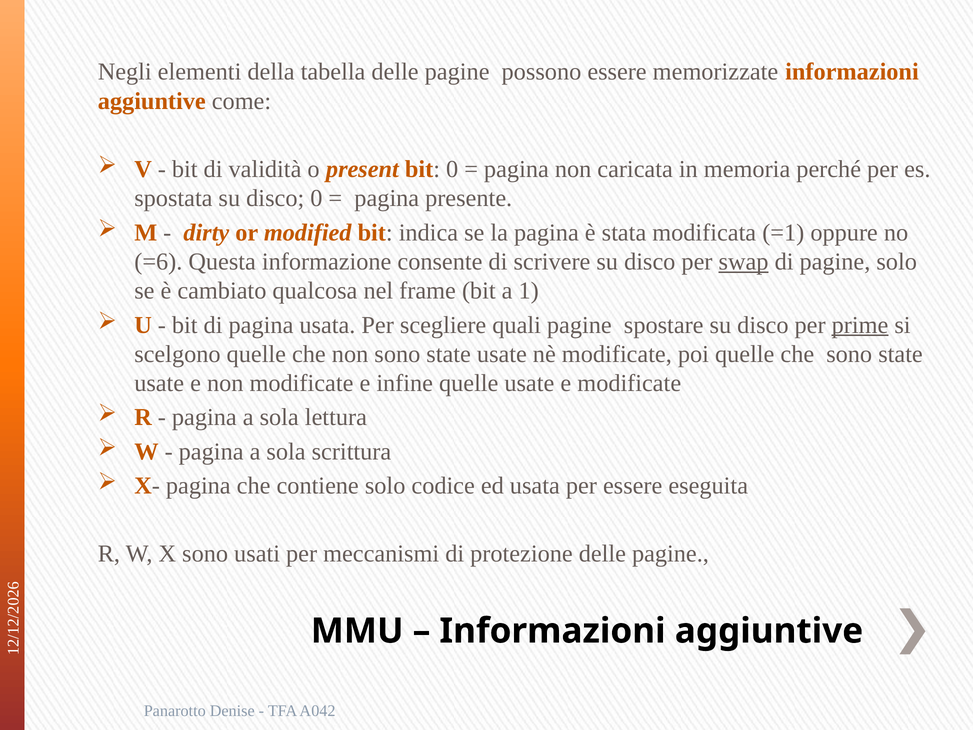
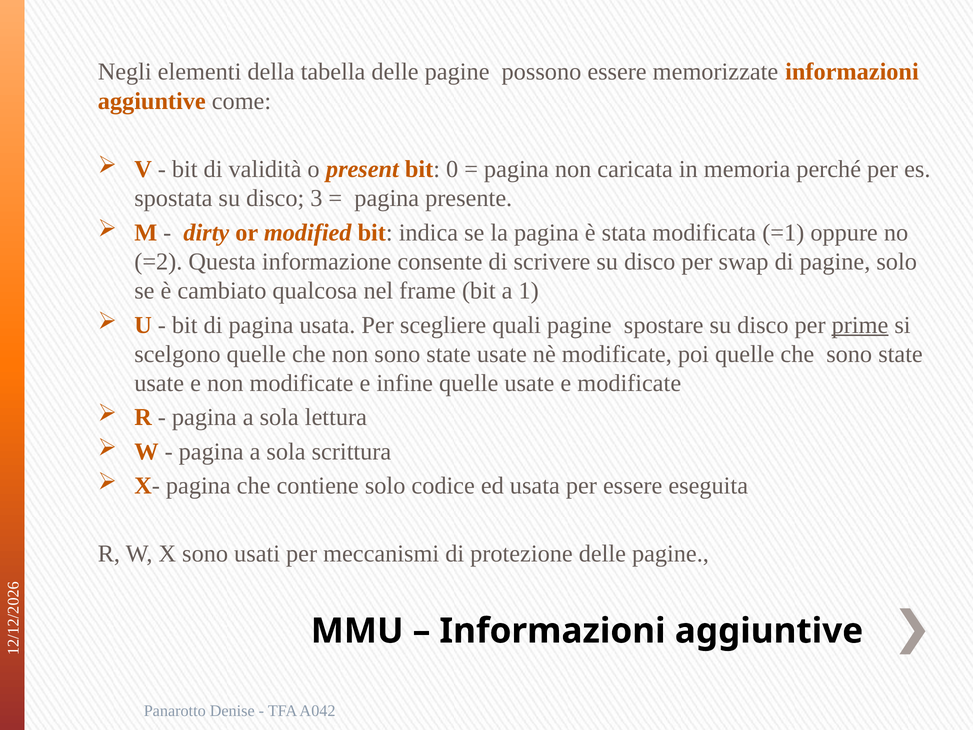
disco 0: 0 -> 3 (316, 198)
=6: =6 -> =2 (158, 262)
swap underline: present -> none (744, 262)
